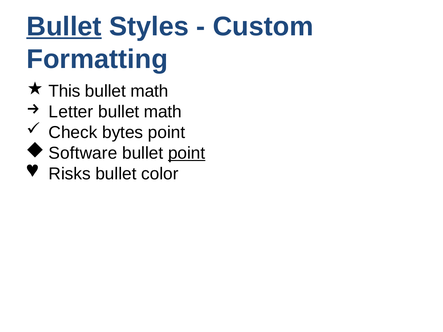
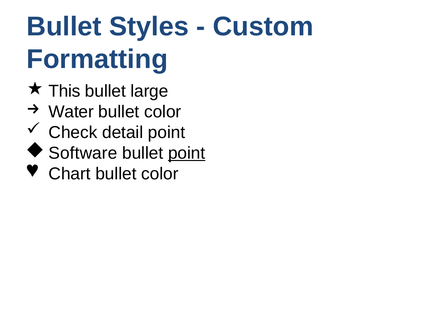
Bullet underline: present -> none (64, 27)
math: math -> large (149, 91)
Letter: Letter -> Water (71, 112)
math: math -> color (163, 112)
bytes: bytes -> detail (123, 133)
Risks: Risks -> Chart (70, 174)
